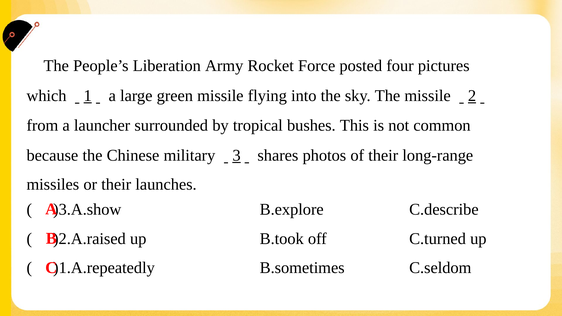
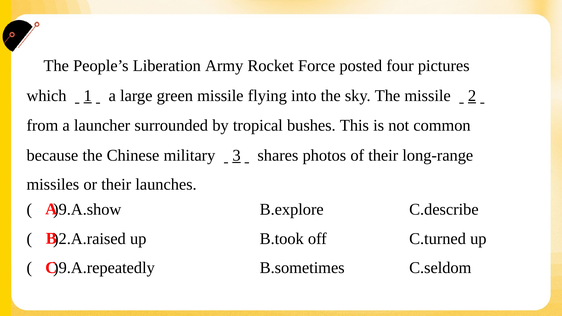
)3.A.show: )3.A.show -> )9.A.show (87, 209)
)1.A.repeatedly: )1.A.repeatedly -> )9.A.repeatedly (104, 268)
